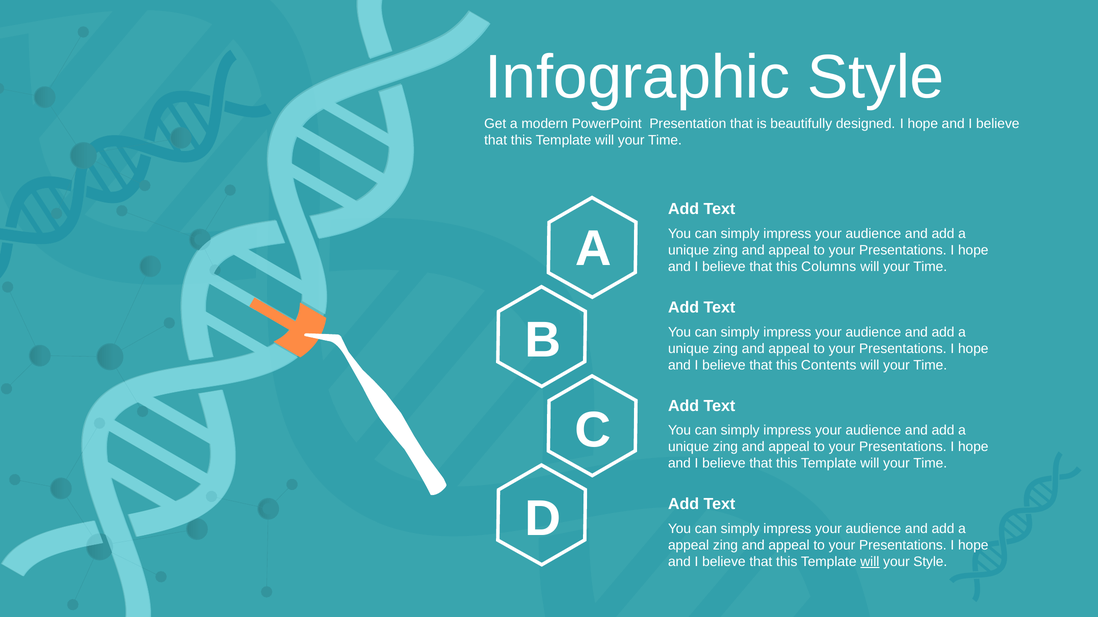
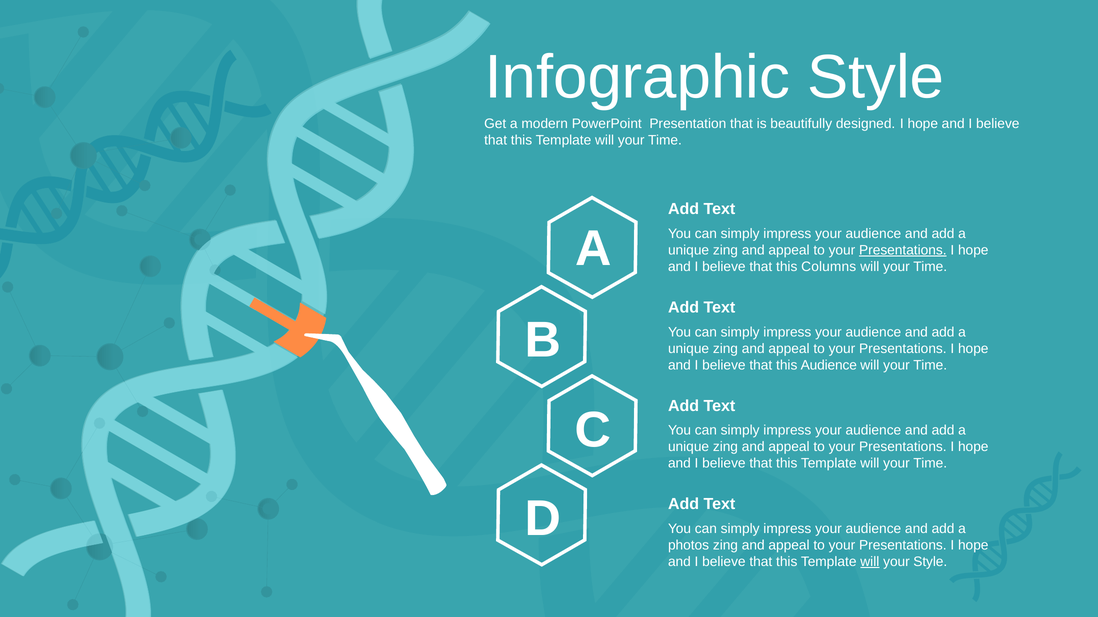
Presentations underline: none -> present (903, 250)
this Contents: Contents -> Audience (829, 365)
appeal: appeal -> photos (689, 546)
